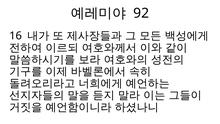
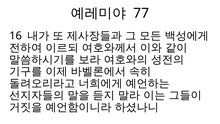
92: 92 -> 77 (141, 13)
